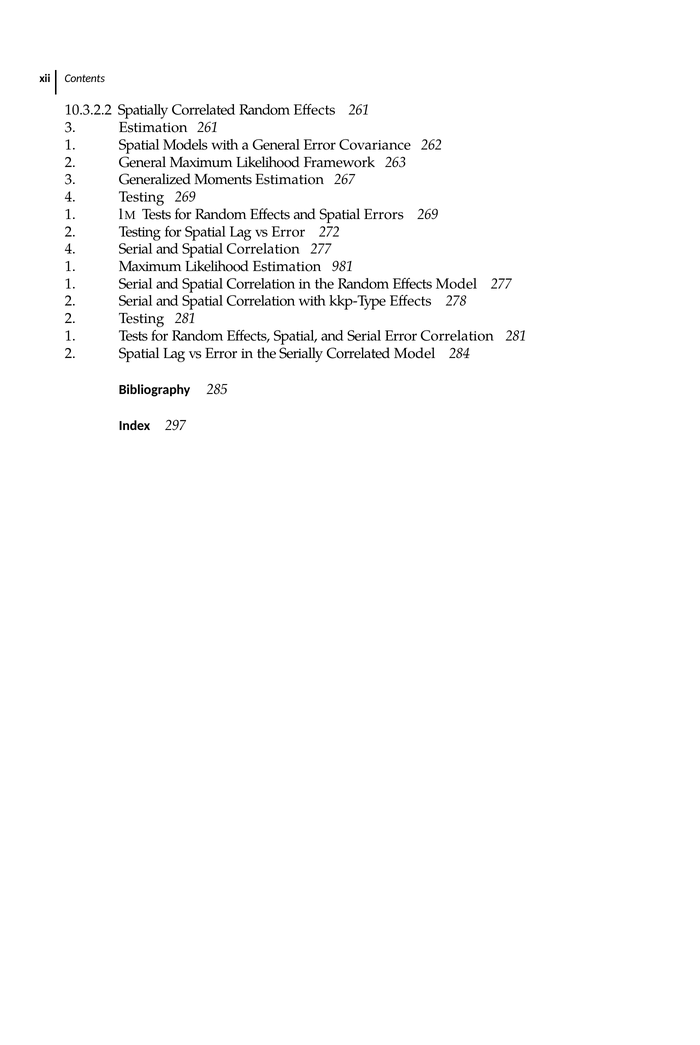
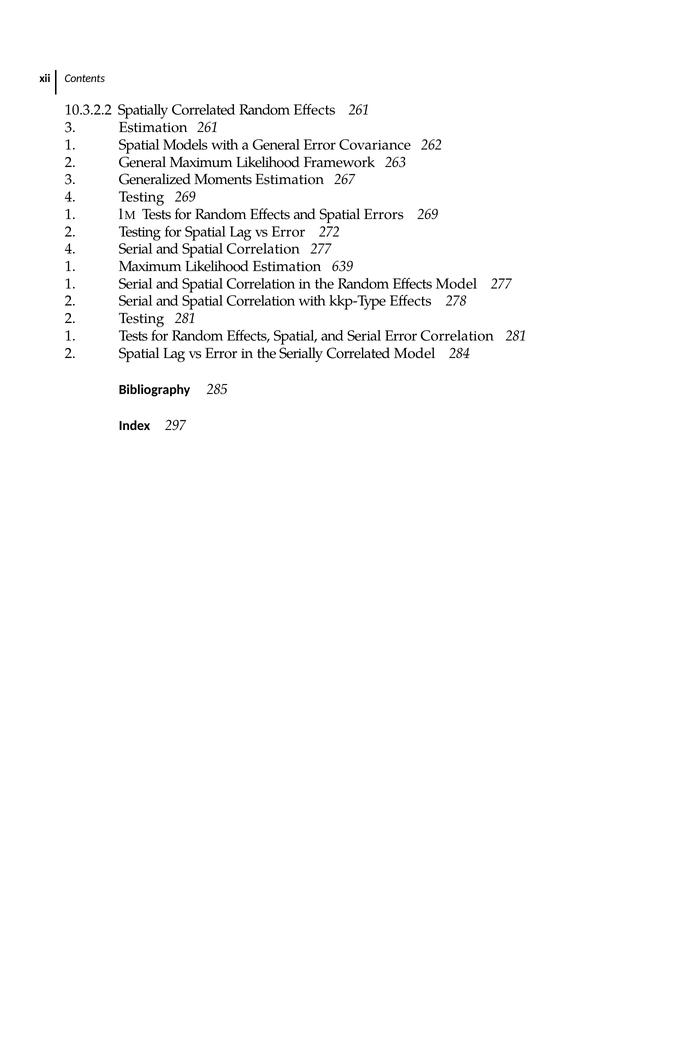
981: 981 -> 639 (343, 267)
